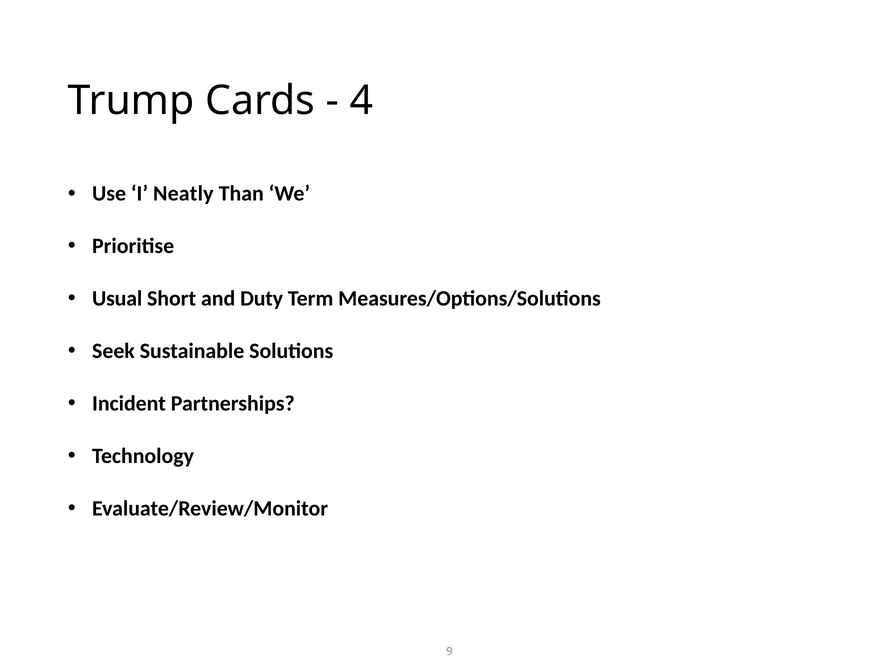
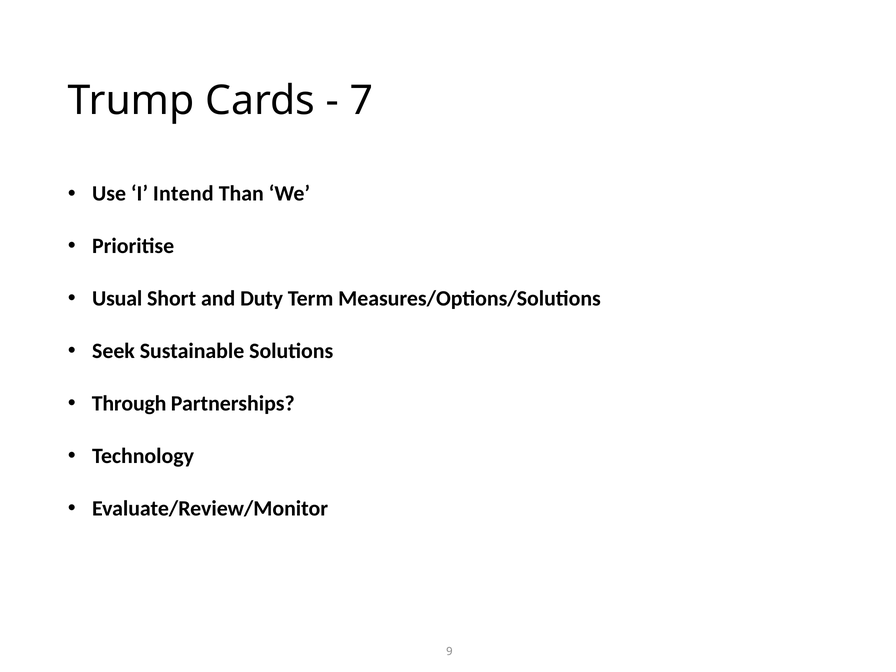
4: 4 -> 7 (361, 100)
Neatly: Neatly -> Intend (183, 194)
Incident: Incident -> Through (129, 404)
